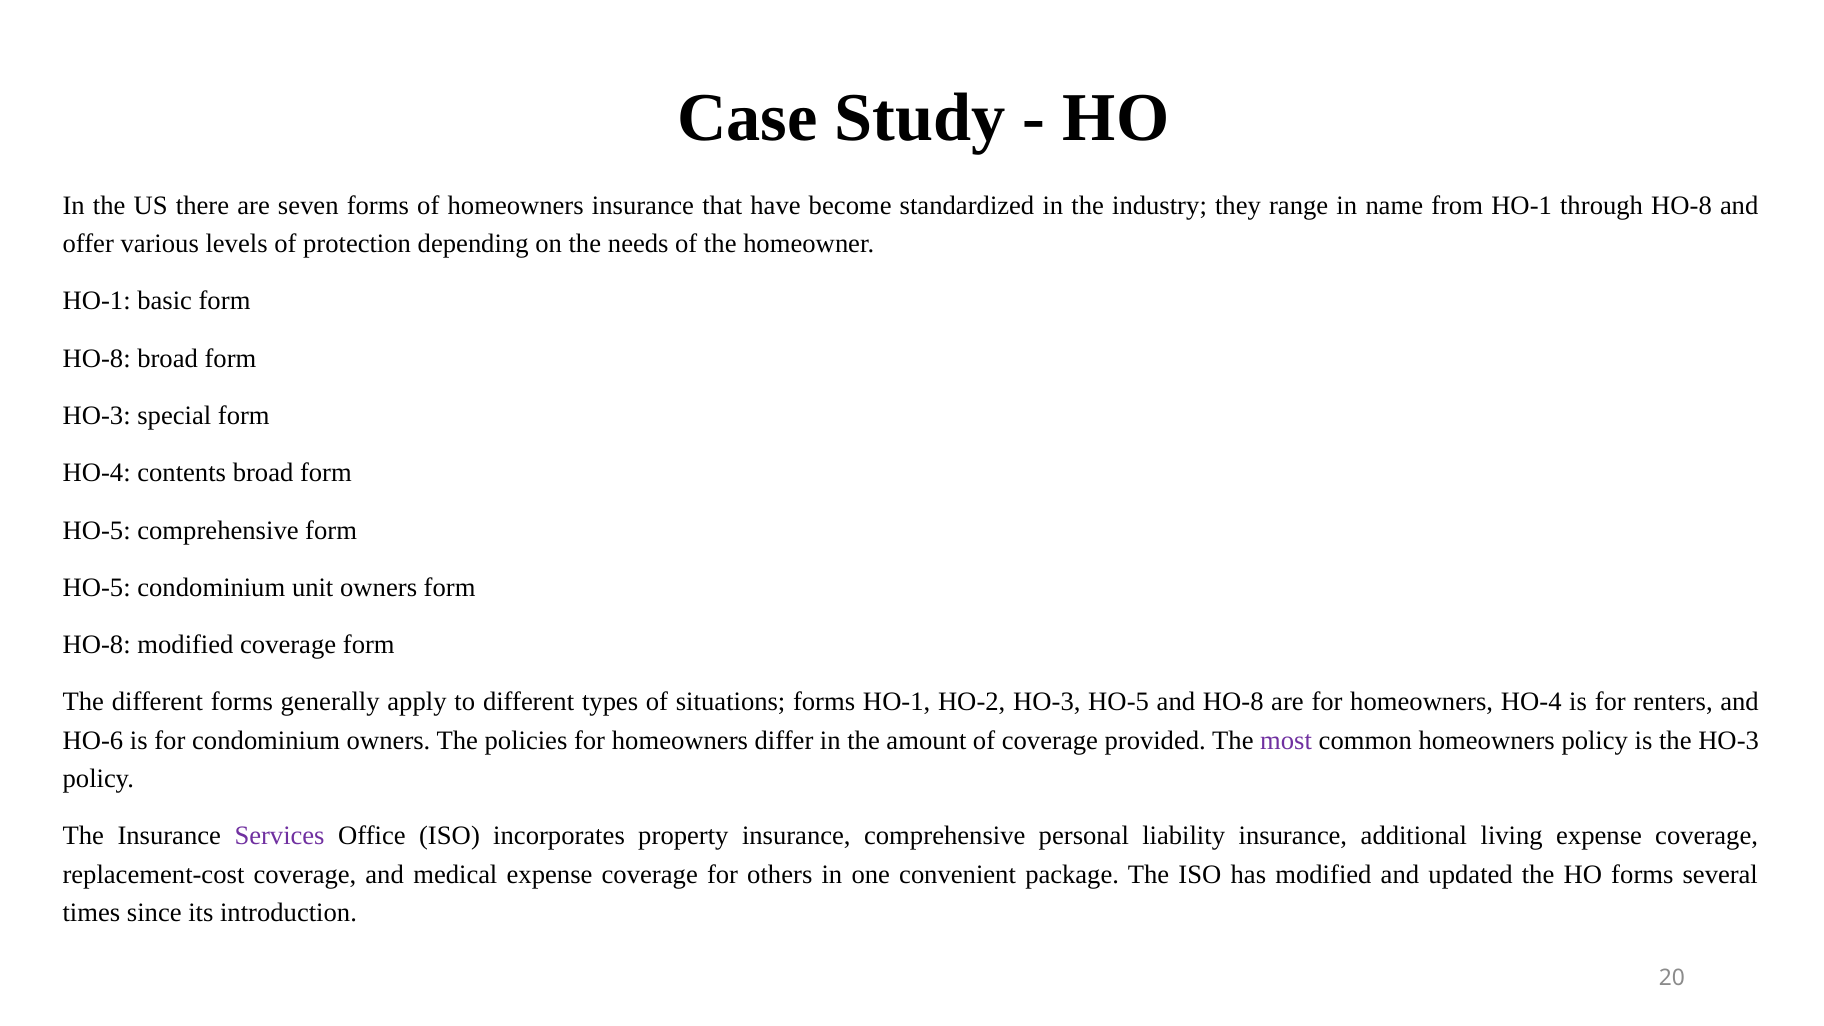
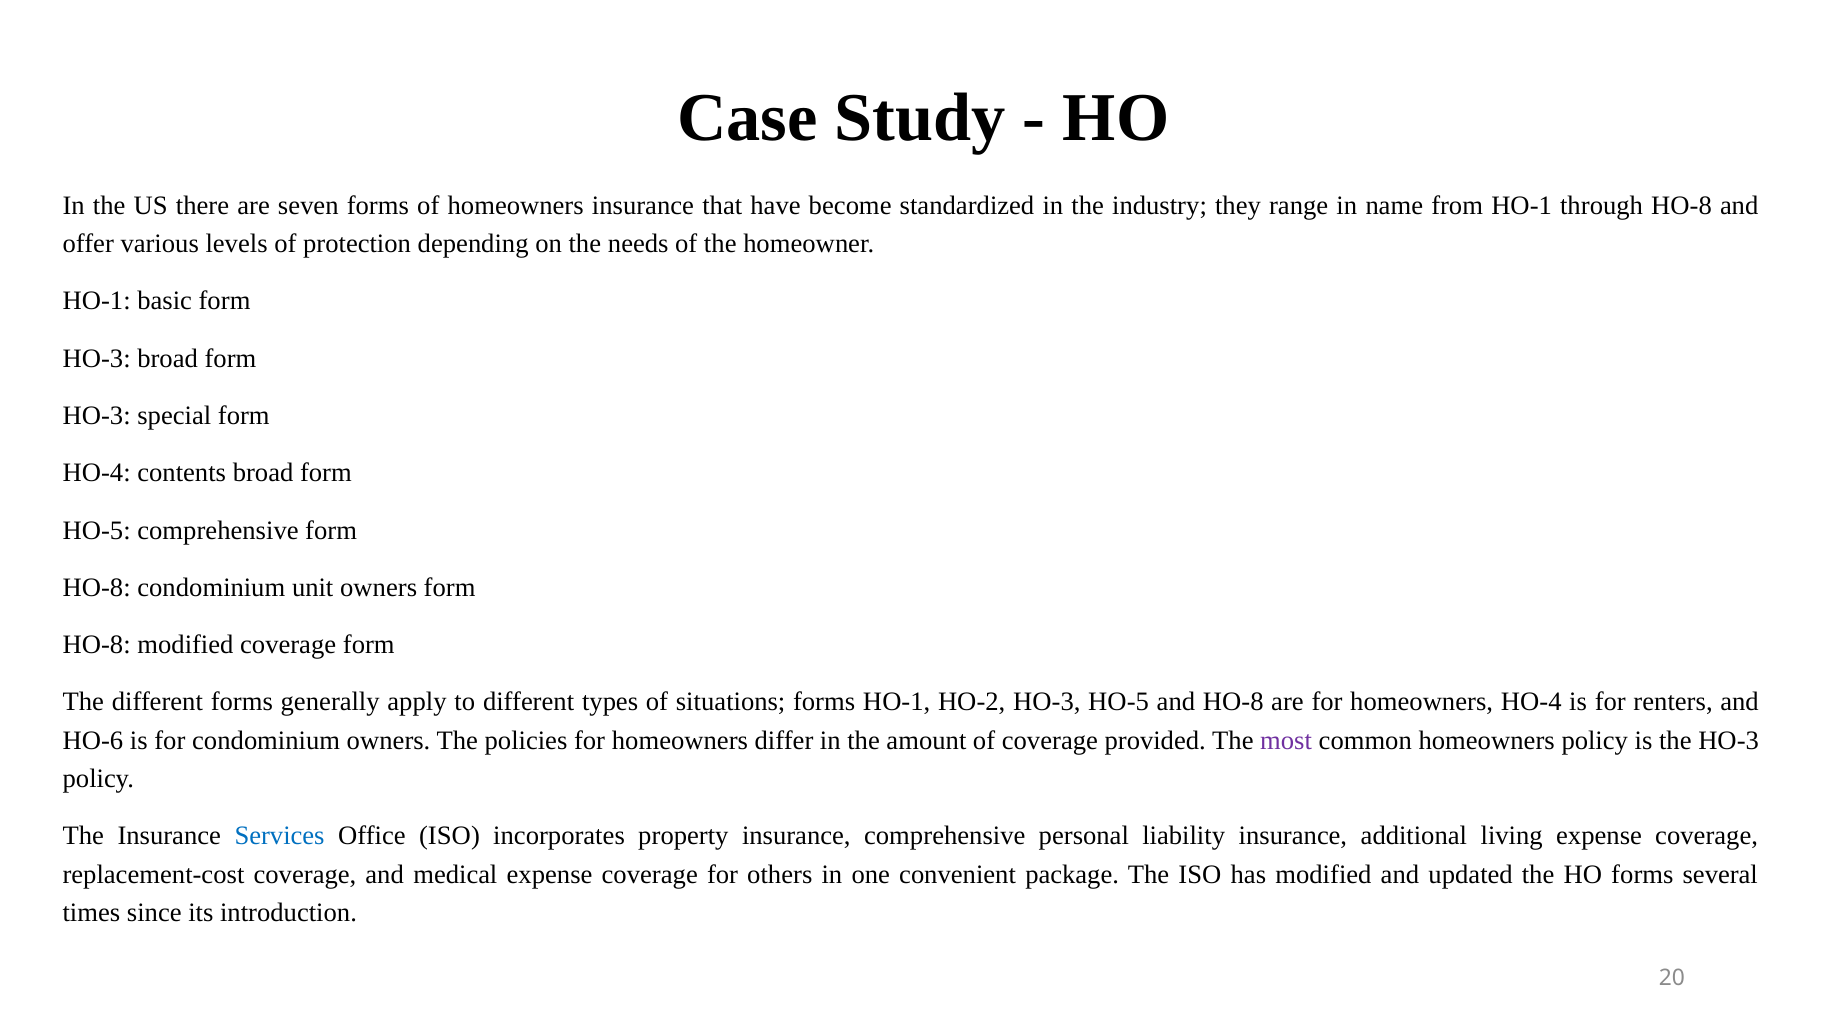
HO-8: HO-8 -> HO-3 (97, 358)
HO-5: HO-5 -> HO-8 (97, 588)
Services colour: purple -> blue (280, 836)
